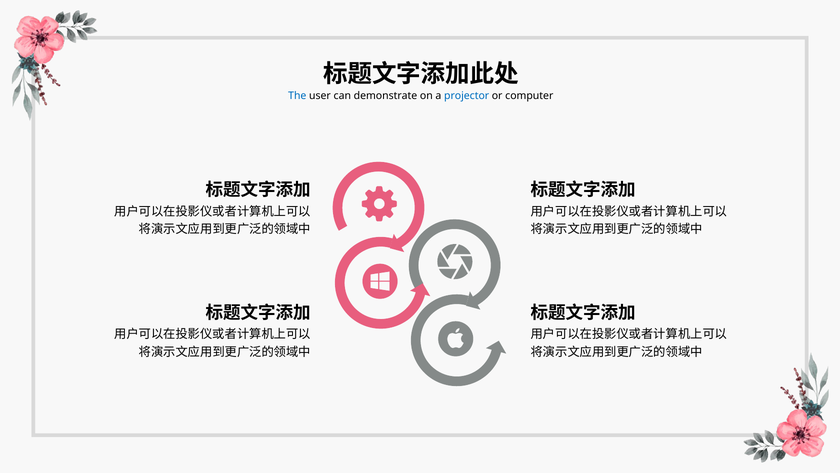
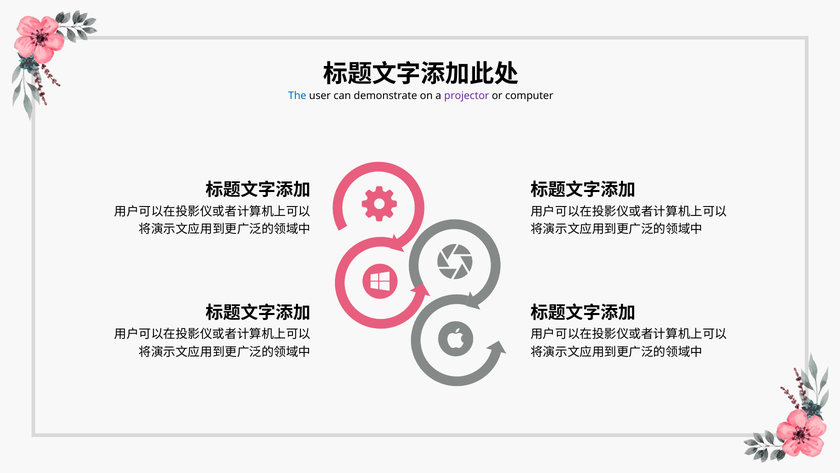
projector colour: blue -> purple (467, 96)
